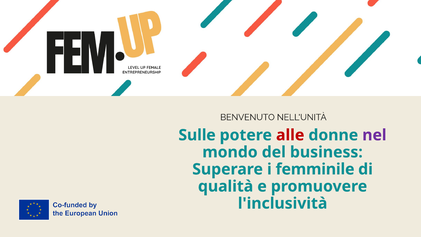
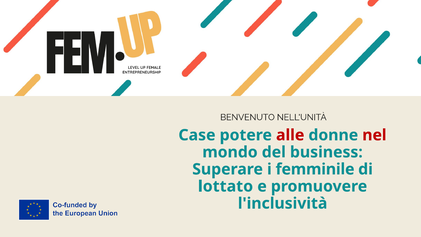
Sulle: Sulle -> Case (197, 135)
nel colour: purple -> red (374, 135)
qualità: qualità -> lottato (226, 186)
